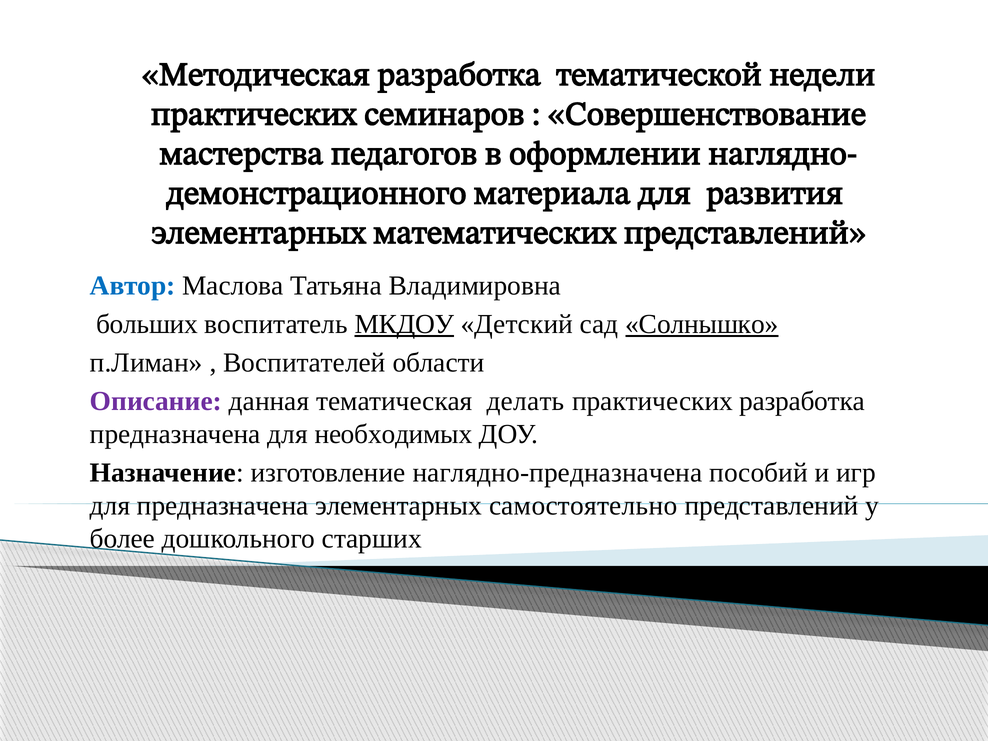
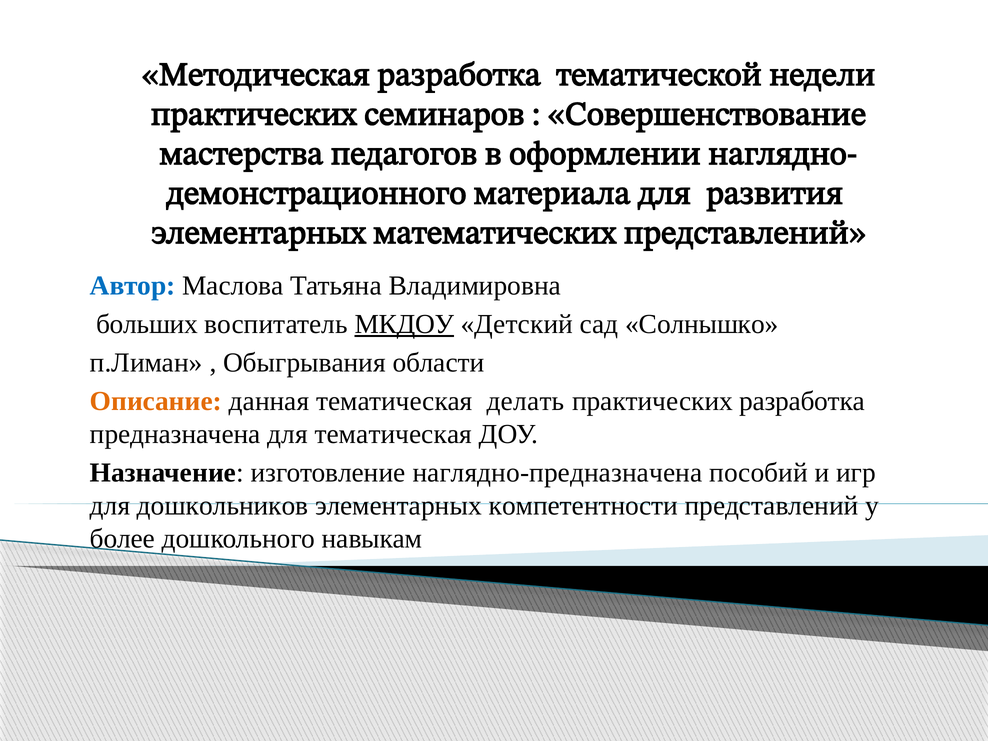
Солнышко underline: present -> none (702, 324)
Воспитателей: Воспитателей -> Обыгрывания (304, 363)
Описание colour: purple -> orange (156, 401)
для необходимых: необходимых -> тематическая (393, 434)
для предназначена: предназначена -> дошкольников (223, 506)
самостоятельно: самостоятельно -> компетентности (583, 506)
старших: старших -> навыкам (372, 539)
